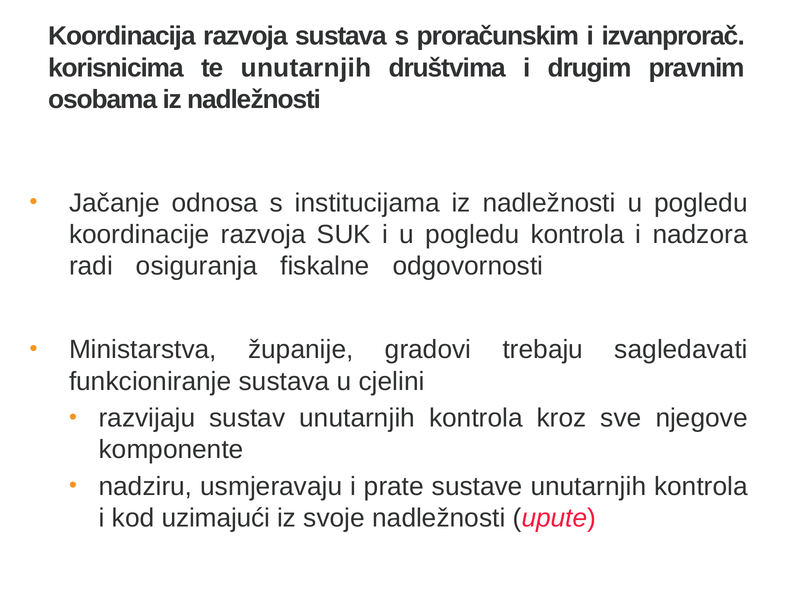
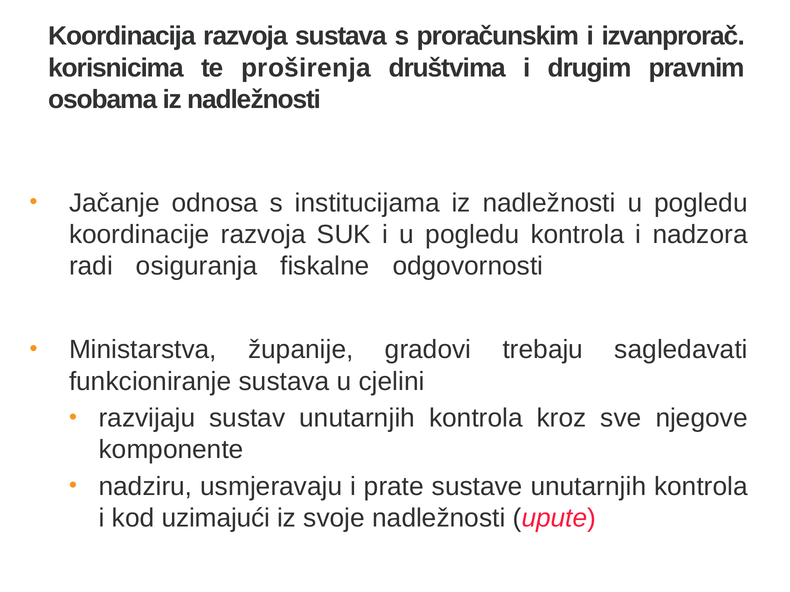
te unutarnjih: unutarnjih -> proširenja (306, 68)
